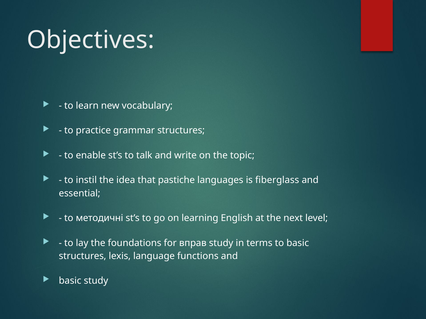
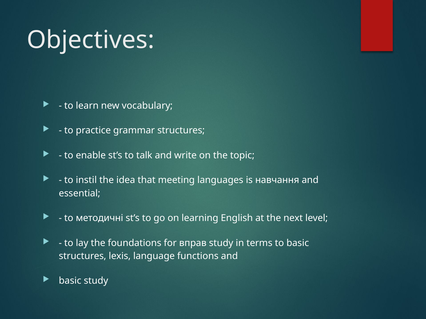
pastiche: pastiche -> meeting (176, 180)
fiberglass: fiberglass -> навчання (277, 180)
